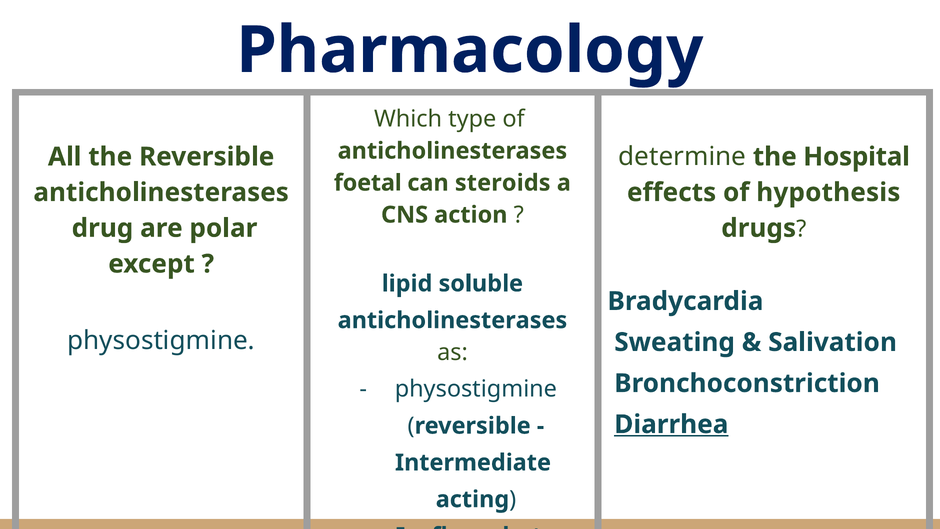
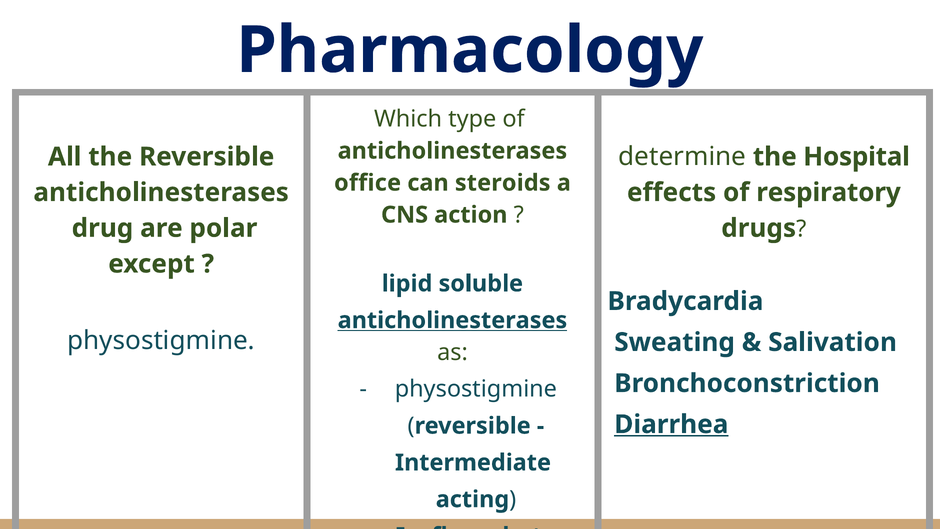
foetal: foetal -> office (368, 183)
hypothesis: hypothesis -> respiratory (828, 192)
anticholinesterases underline: none -> present (452, 320)
